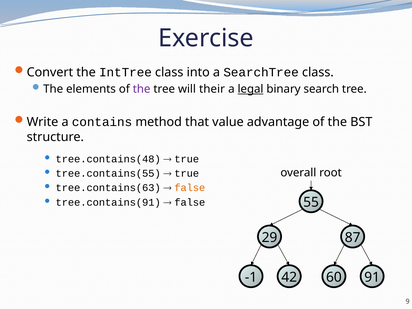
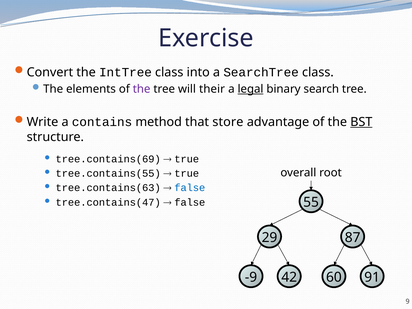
value: value -> store (228, 122)
BST underline: none -> present (361, 122)
tree.contains(48: tree.contains(48 -> tree.contains(69 (108, 159)
false colour: orange -> blue (190, 188)
tree.contains(91: tree.contains(91 -> tree.contains(47 (108, 202)
-1: -1 -> -9 (251, 277)
